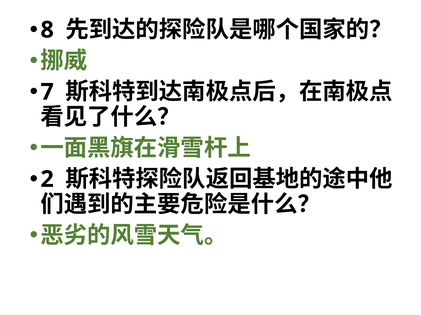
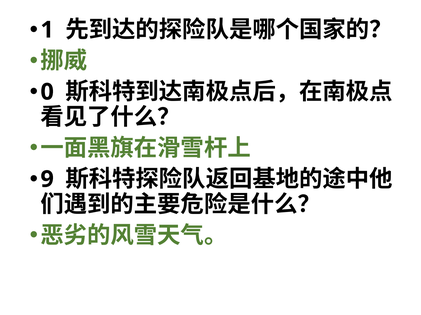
8: 8 -> 1 (47, 30)
7: 7 -> 0 (47, 92)
2: 2 -> 9 (47, 180)
